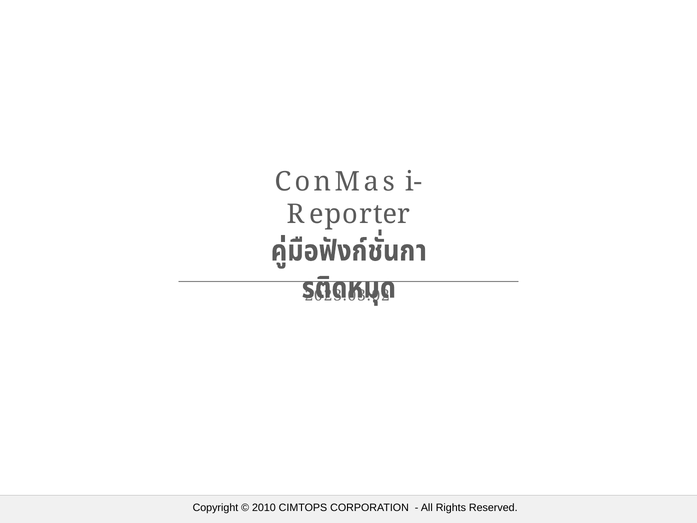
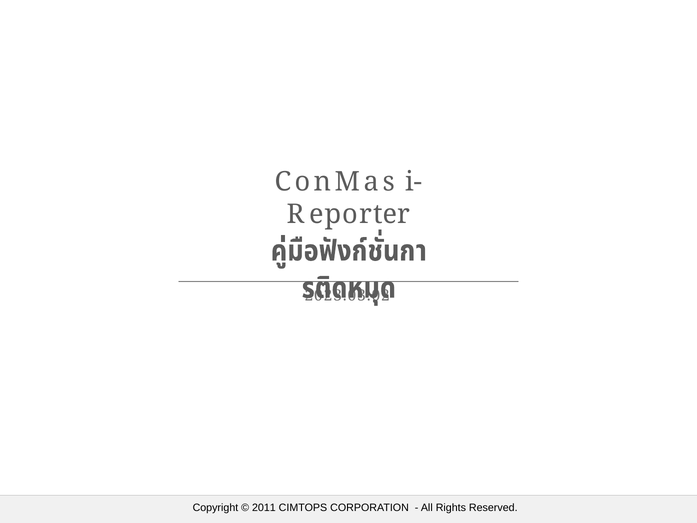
2010: 2010 -> 2011 (264, 508)
